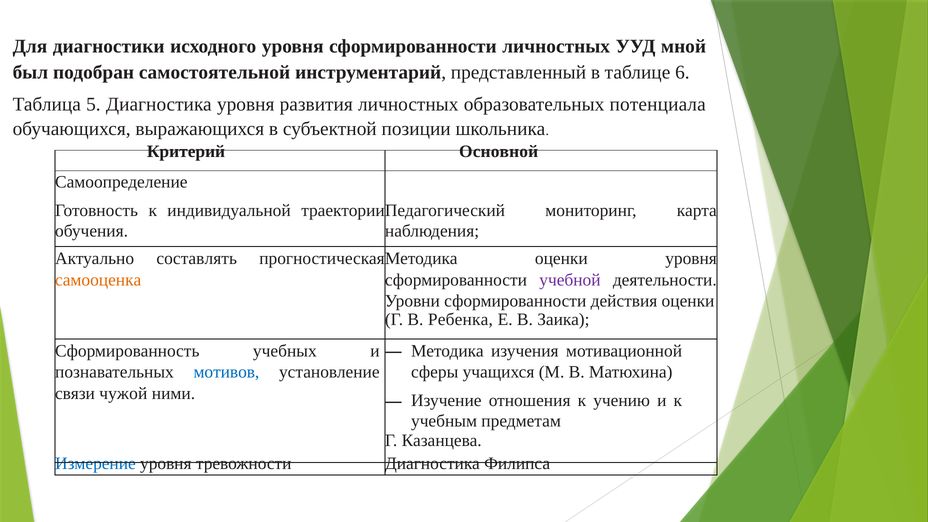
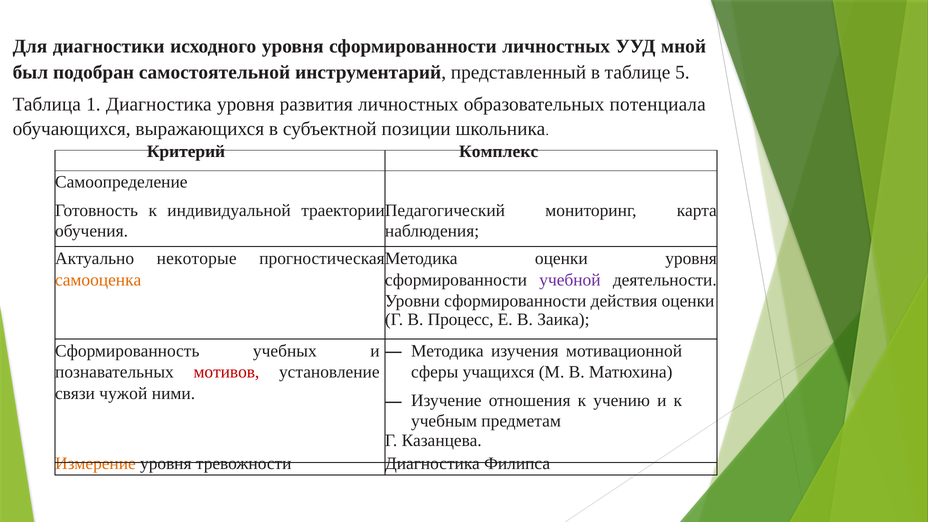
6: 6 -> 5 (682, 72)
5: 5 -> 1 (93, 104)
Основной: Основной -> Комплекс (499, 152)
составлять: составлять -> некоторые (197, 258)
Ребенка: Ребенка -> Процесс (461, 319)
мотивов colour: blue -> red (226, 372)
Измерение colour: blue -> orange (95, 464)
